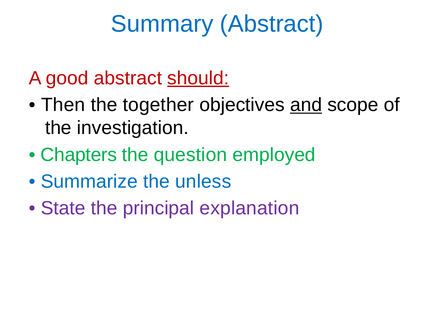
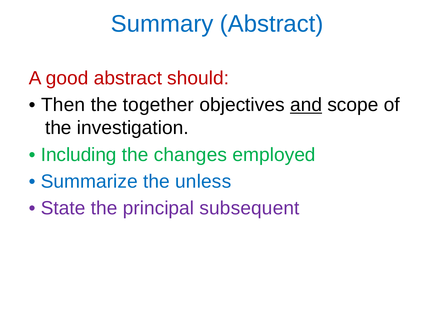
should underline: present -> none (198, 78)
Chapters: Chapters -> Including (79, 155)
question: question -> changes (190, 155)
explanation: explanation -> subsequent (250, 208)
